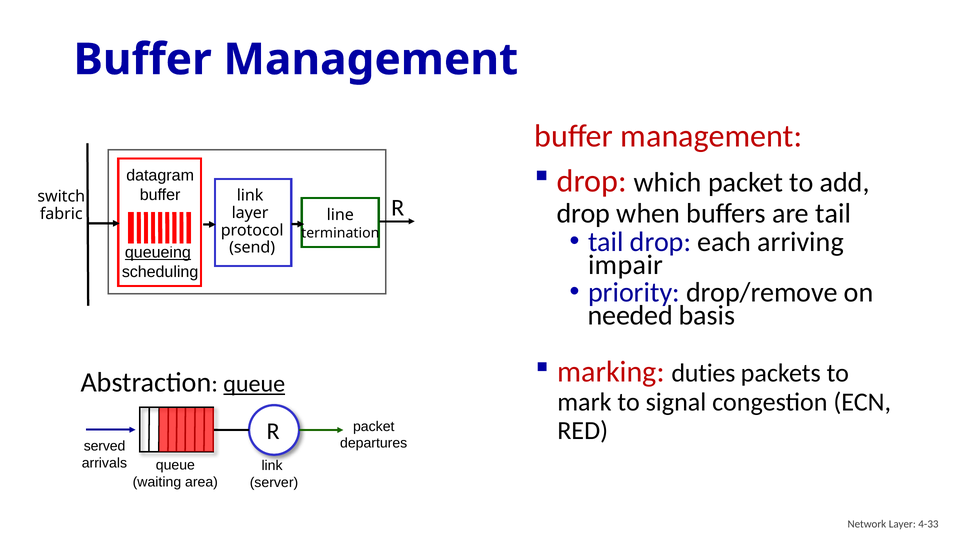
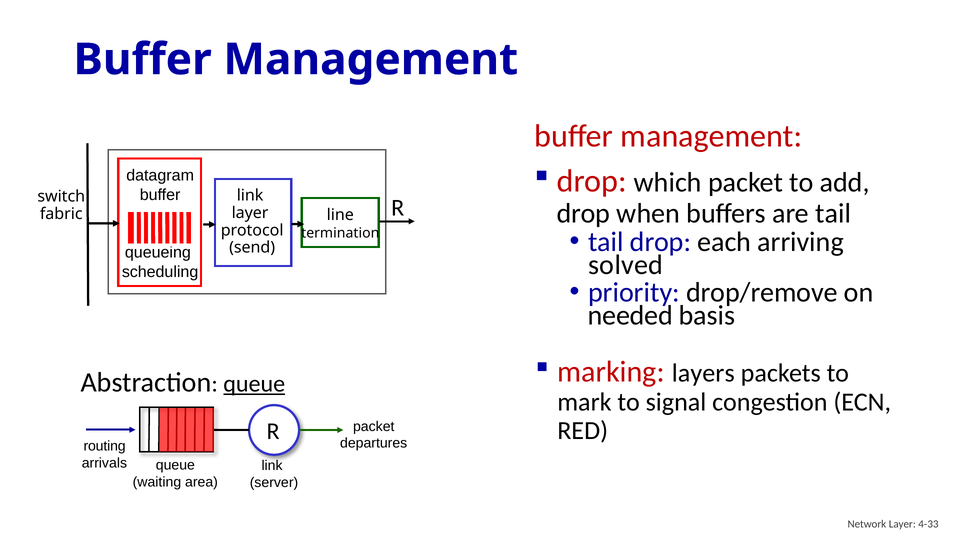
queueing underline: present -> none (158, 253)
impair: impair -> solved (626, 265)
duties: duties -> layers (703, 373)
served: served -> routing (105, 446)
